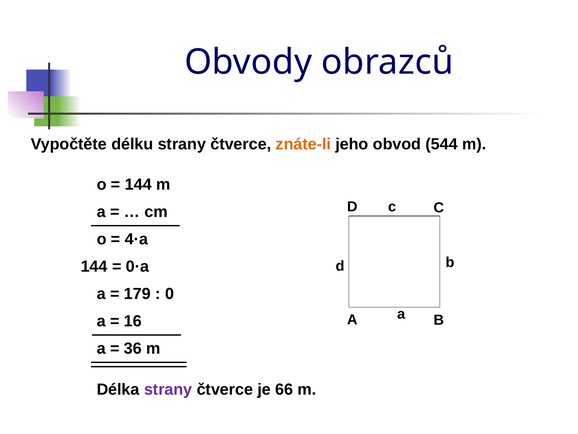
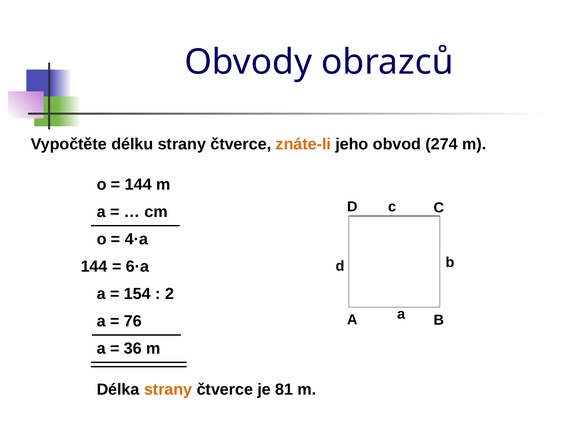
544: 544 -> 274 (442, 144)
0·a: 0·a -> 6·a (137, 266)
179: 179 -> 154 (137, 294)
0: 0 -> 2 (169, 294)
16: 16 -> 76 (133, 321)
strany colour: purple -> orange (168, 389)
66: 66 -> 81 (284, 389)
